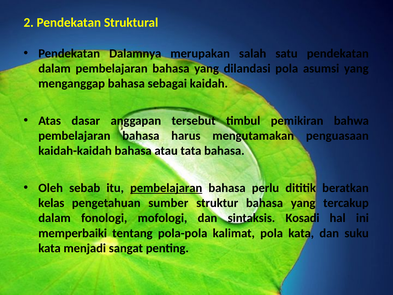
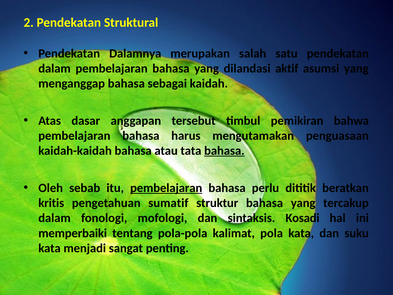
dilandasi pola: pola -> aktif (287, 68)
bahasa underline: none -> present (224, 151)
kelas: kelas -> kritis (51, 203)
sumber: sumber -> sumatif (168, 203)
